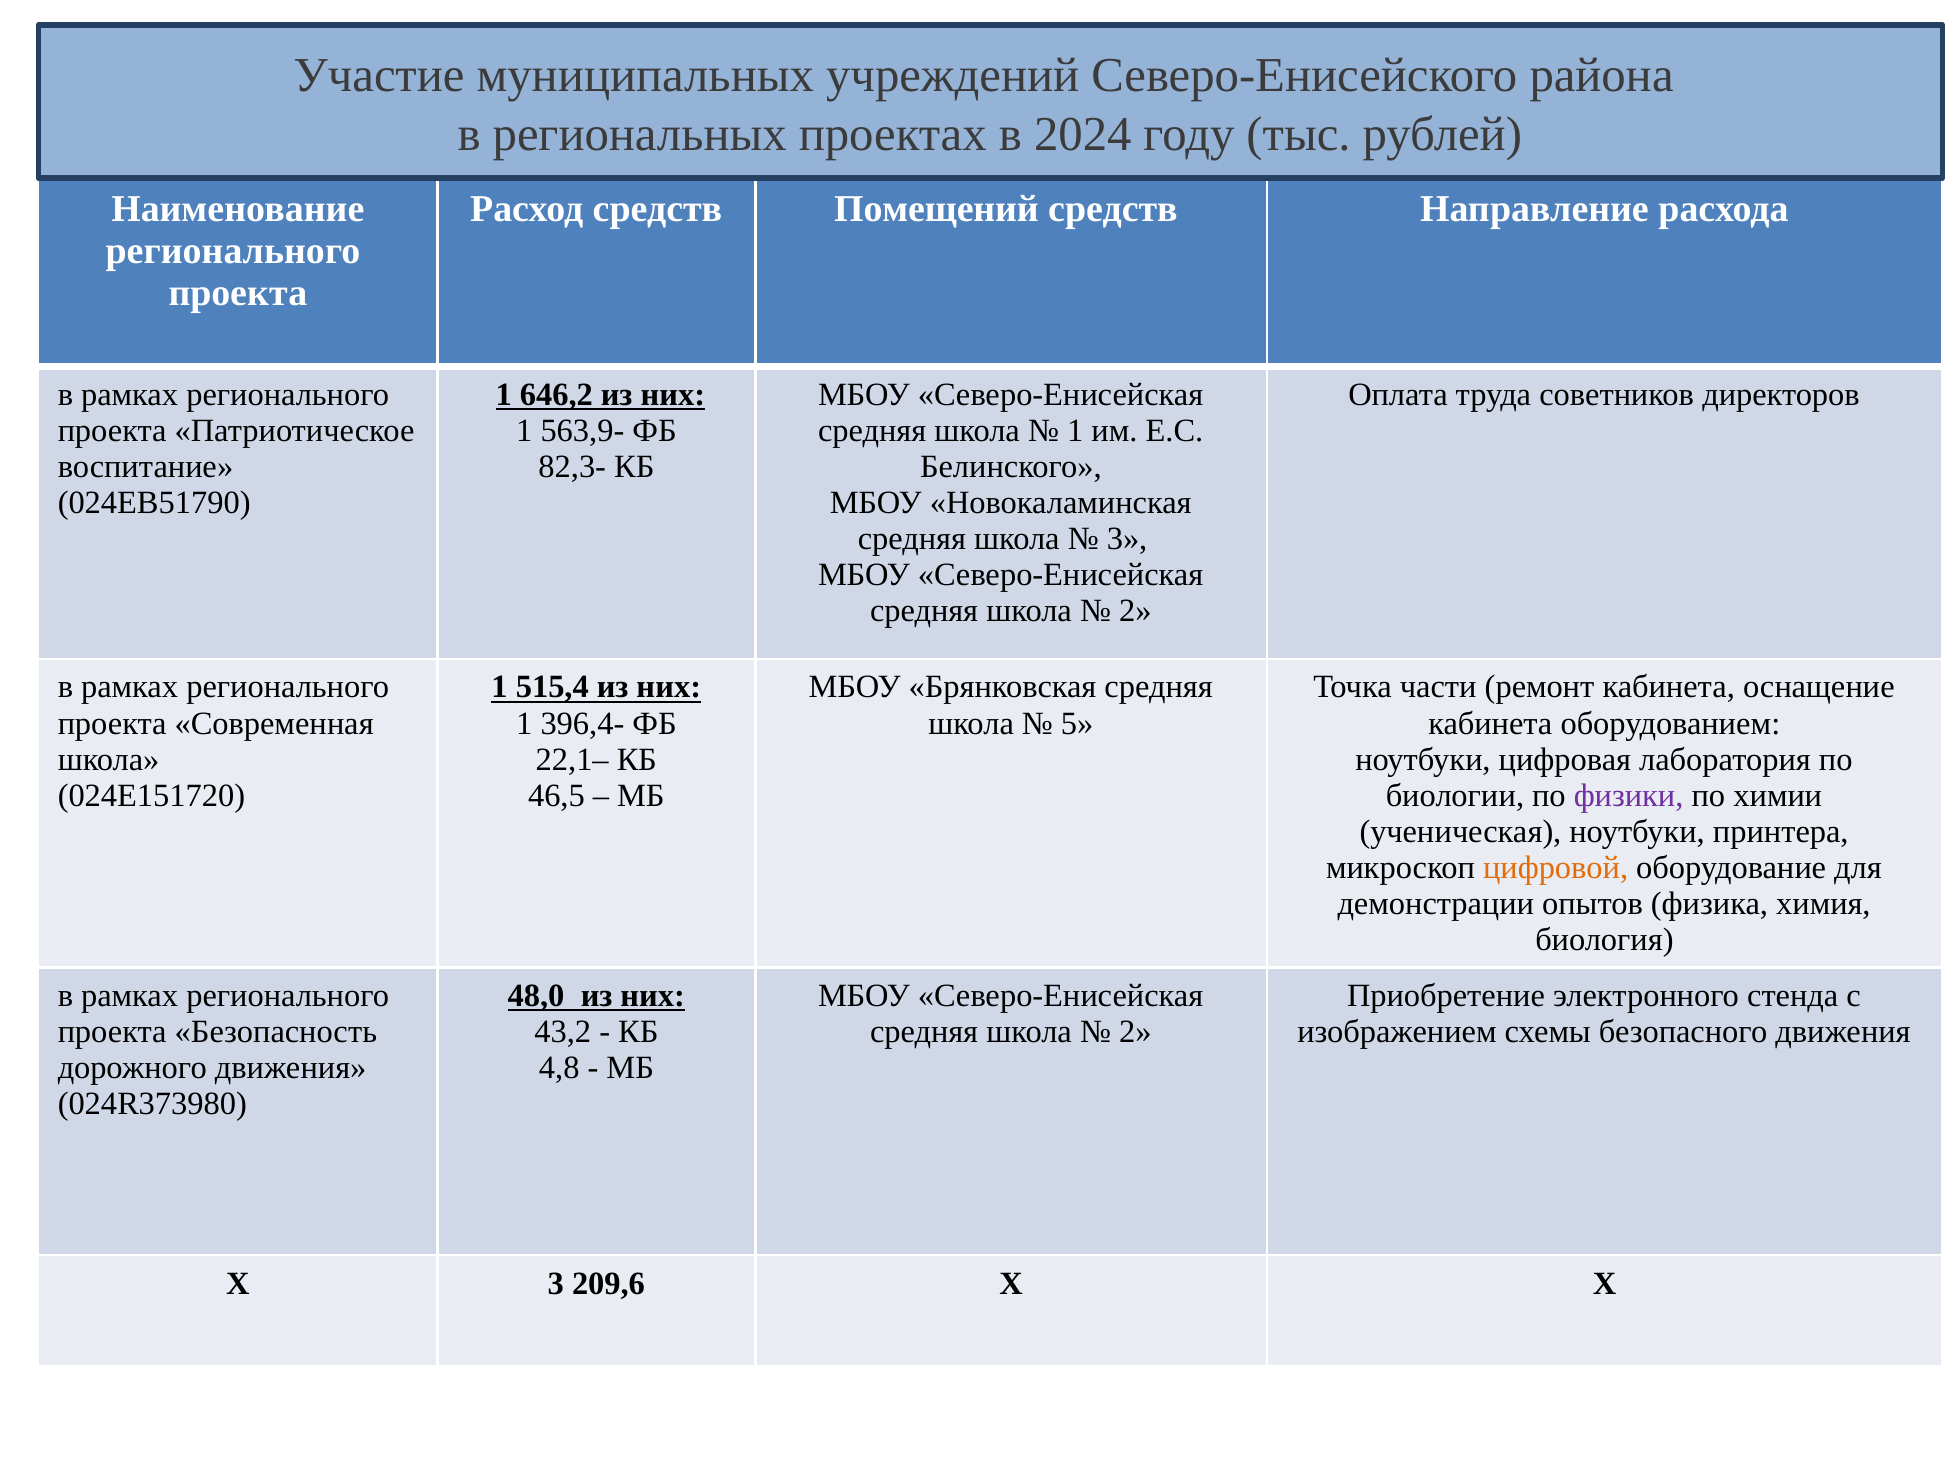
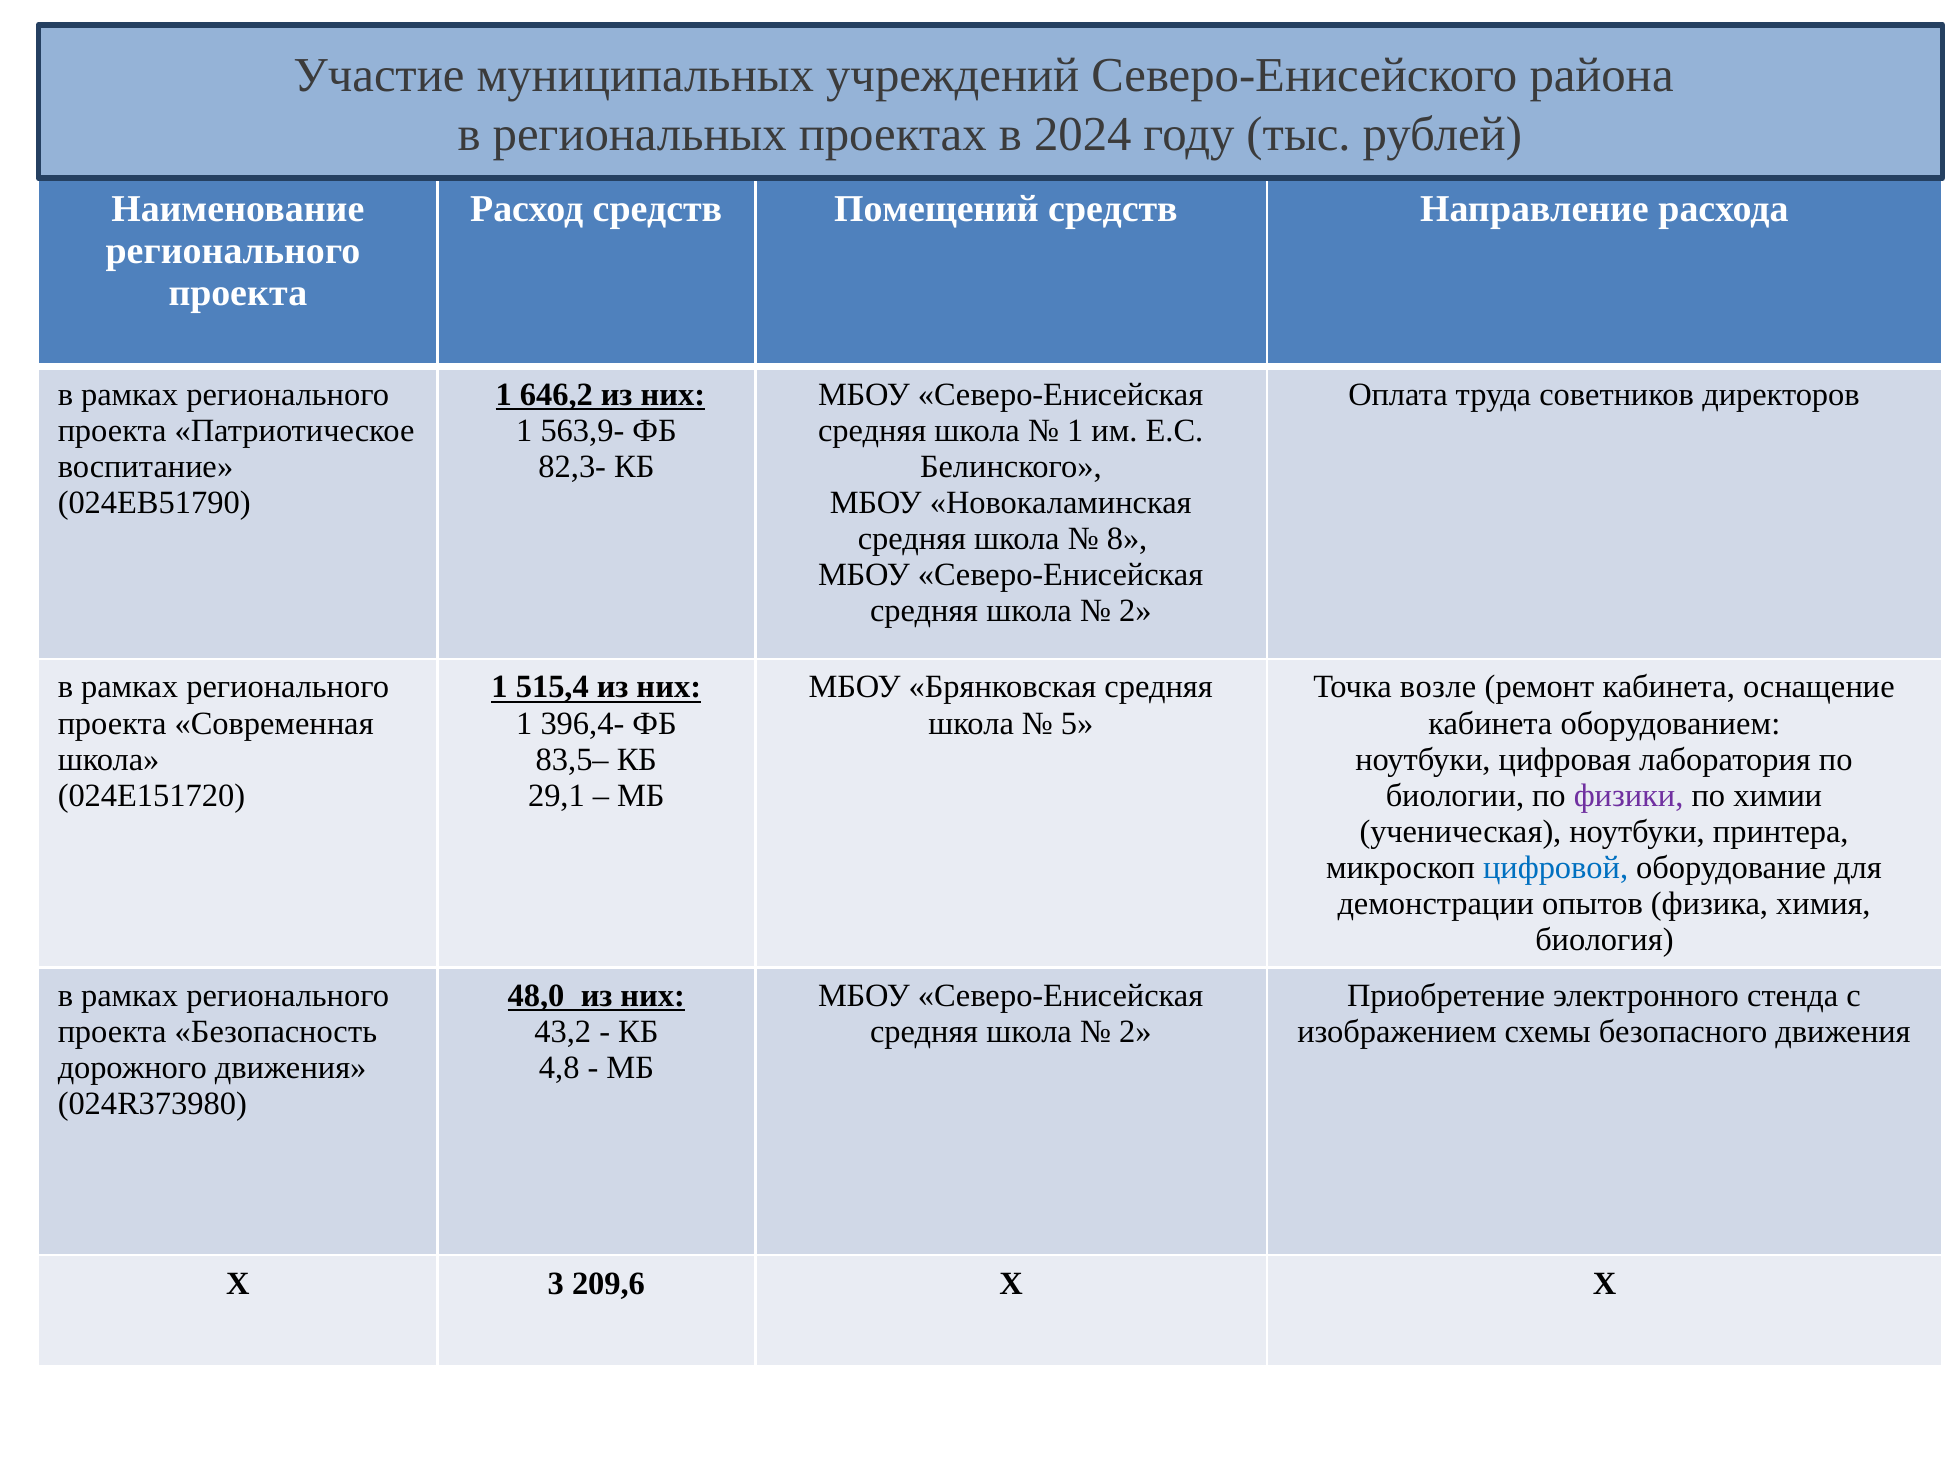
3: 3 -> 8 (1127, 539)
части: части -> возле (1438, 688)
22,1–: 22,1– -> 83,5– (572, 760)
46,5: 46,5 -> 29,1 (556, 796)
цифровой colour: orange -> blue (1556, 868)
